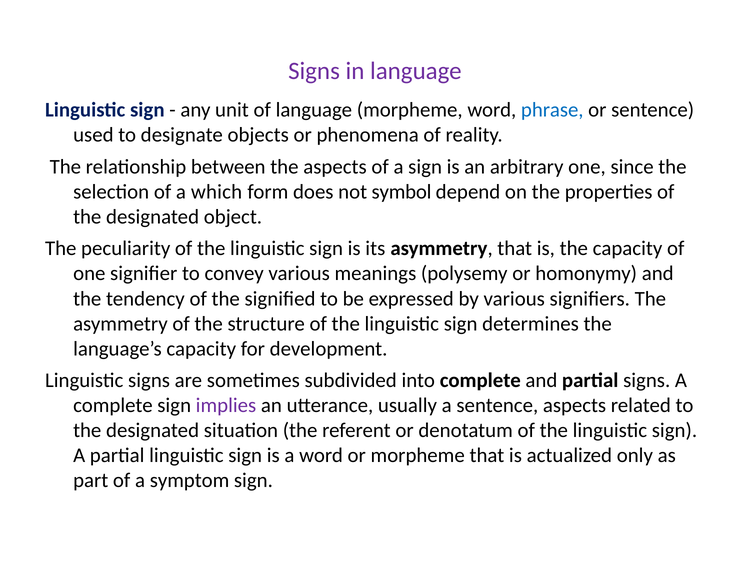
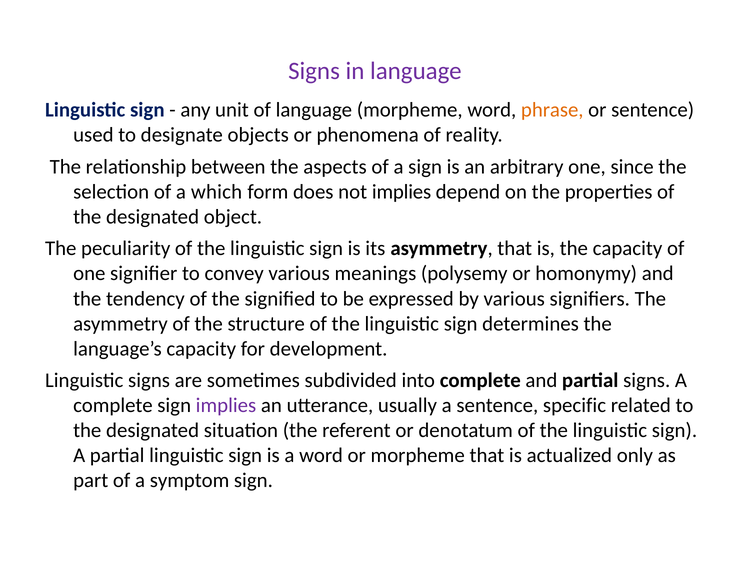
phrase colour: blue -> orange (552, 110)
not symbol: symbol -> implies (402, 192)
sentence aspects: aspects -> specific (575, 405)
